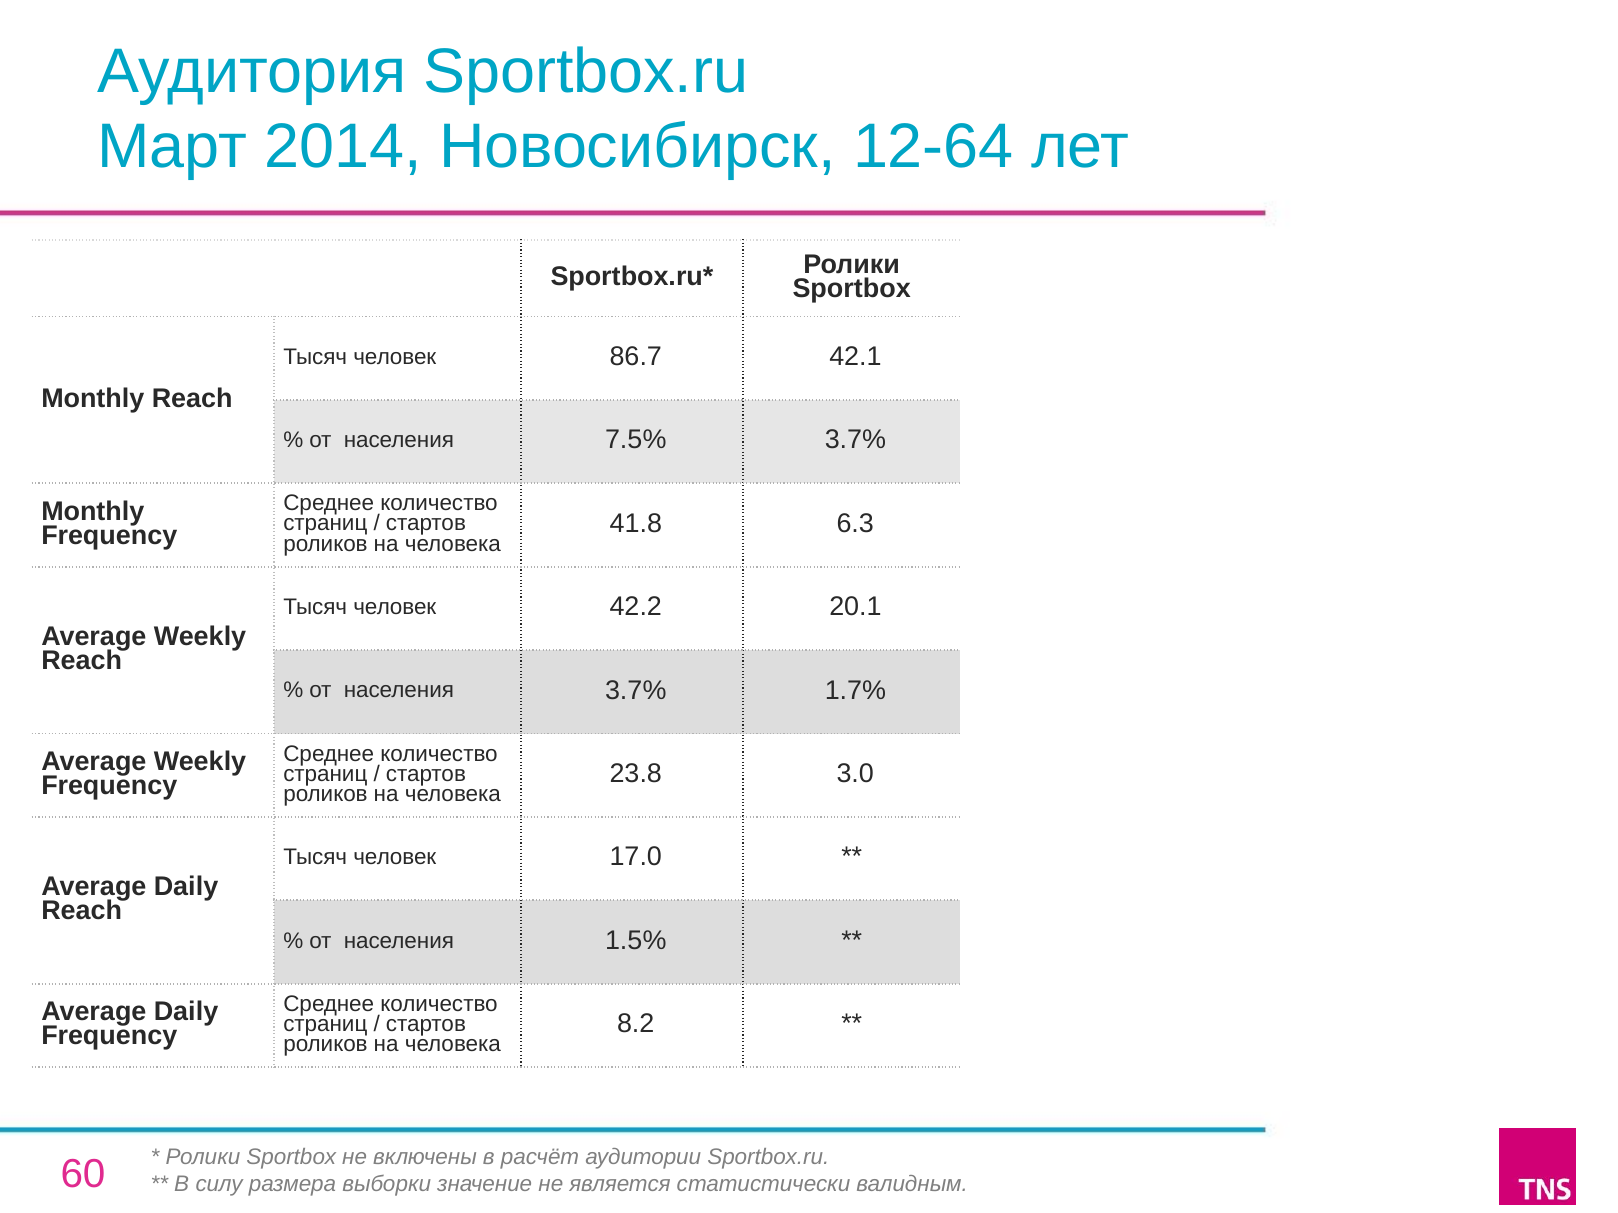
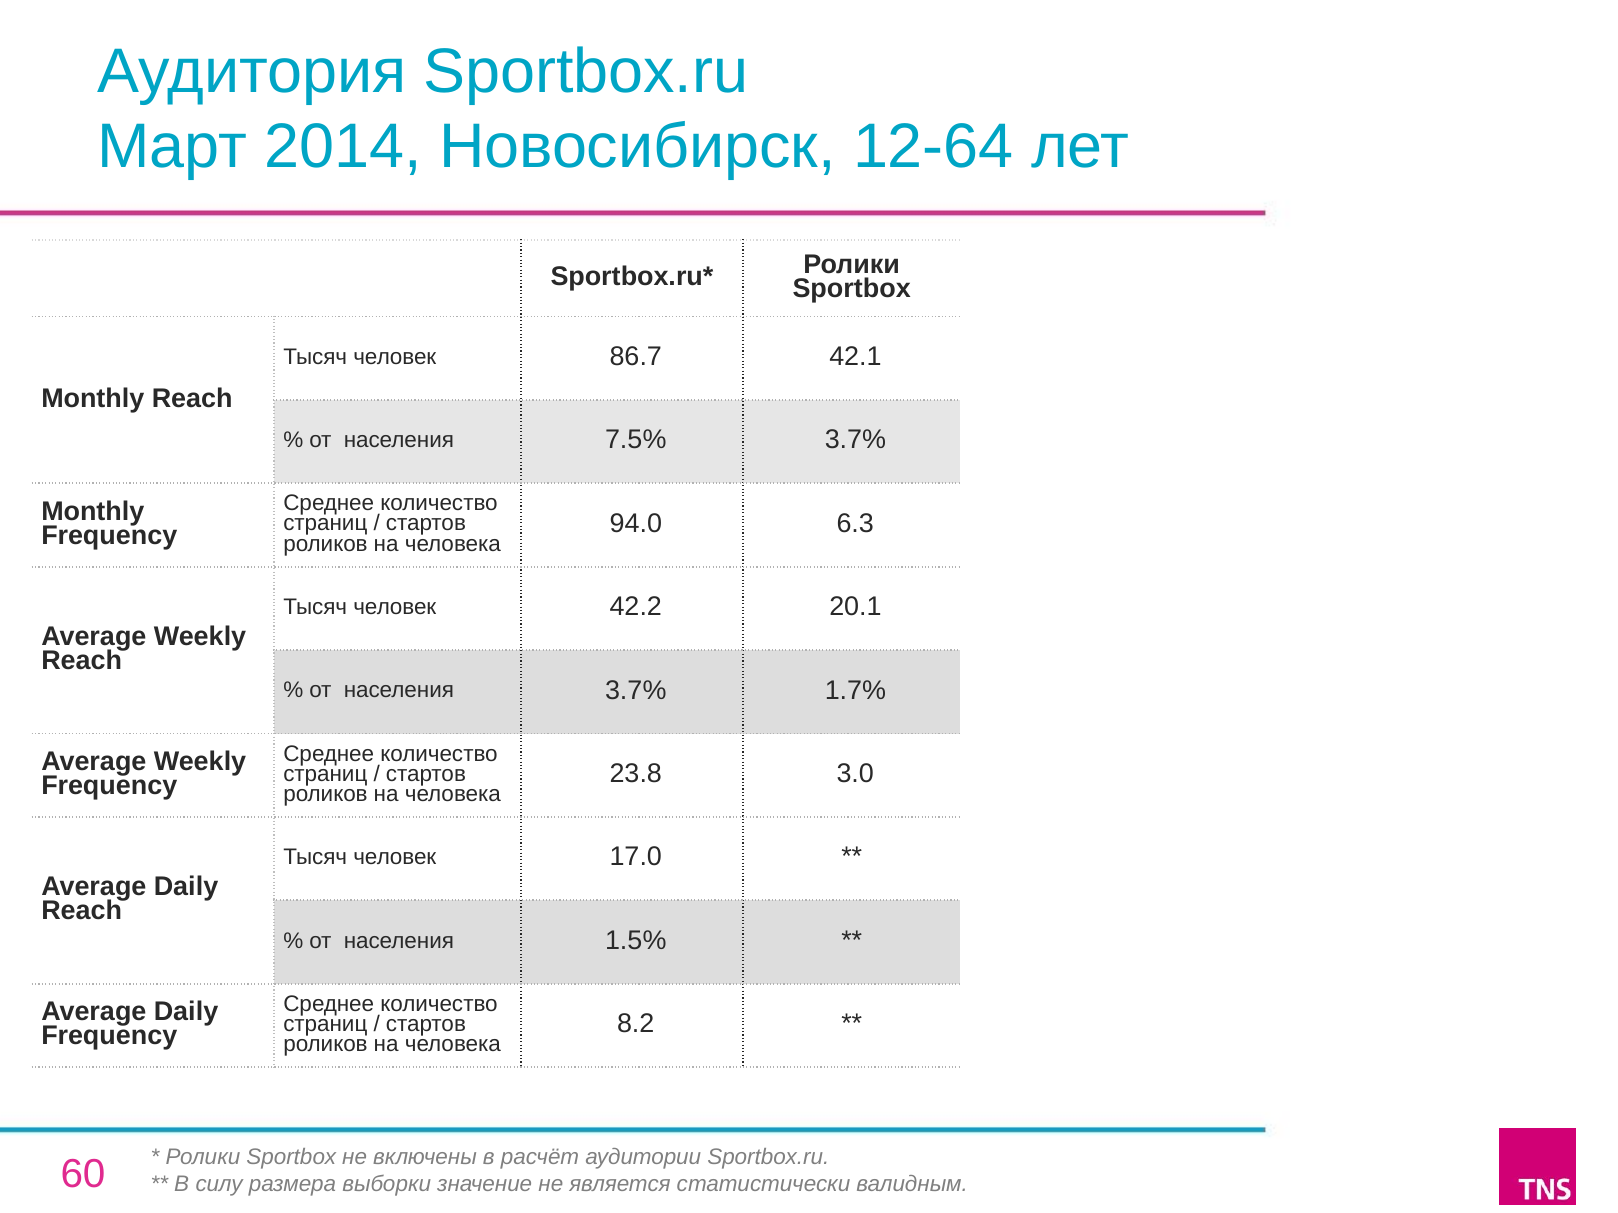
41.8: 41.8 -> 94.0 (636, 524)
